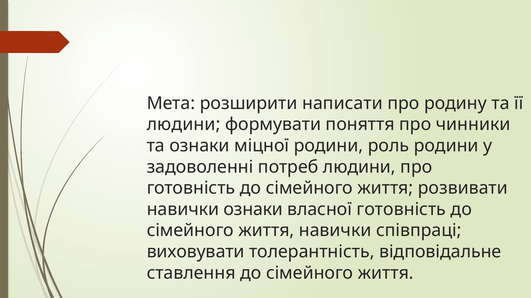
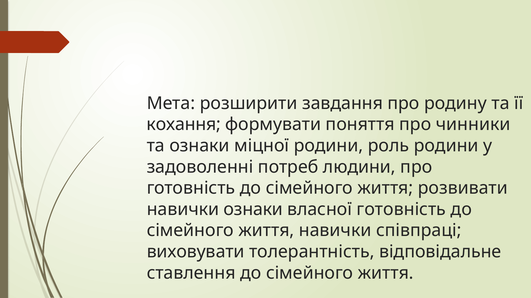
написати: написати -> завдання (342, 104)
людини: людини -> кохання (184, 125)
